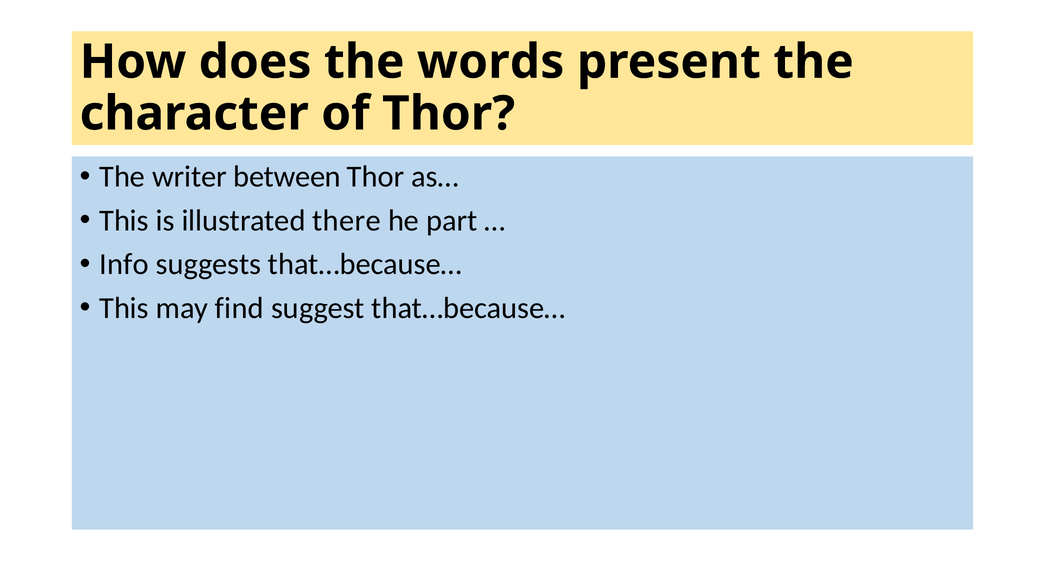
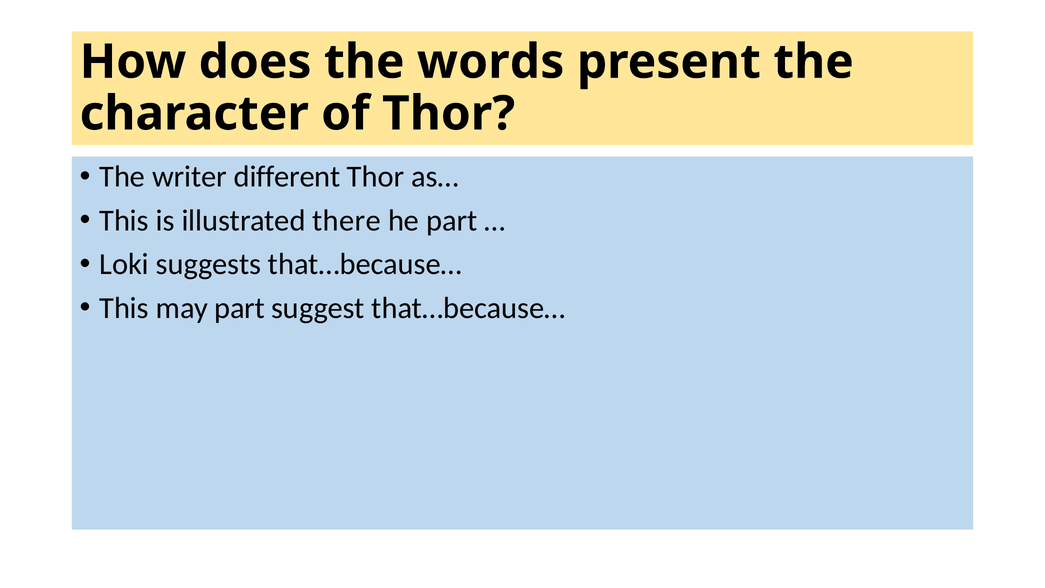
between: between -> different (287, 177)
Info: Info -> Loki (124, 264)
may find: find -> part (240, 308)
